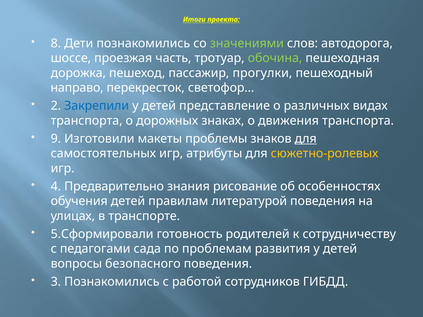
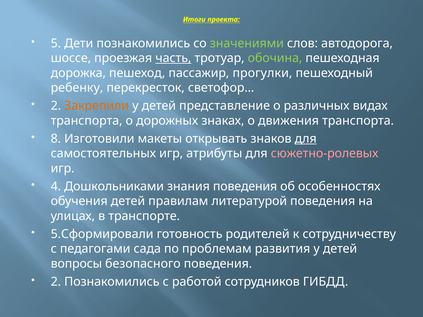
8: 8 -> 5 (56, 43)
часть underline: none -> present (173, 58)
направо: направо -> ребенку (77, 88)
Закрепили colour: blue -> orange (97, 106)
9: 9 -> 8 (56, 139)
проблемы: проблемы -> открывать (216, 139)
сюжетно-ролевых colour: yellow -> pink (325, 154)
Предварительно: Предварительно -> Дошкольниками (114, 187)
знания рисование: рисование -> поведения (245, 187)
3: 3 -> 2 (56, 282)
